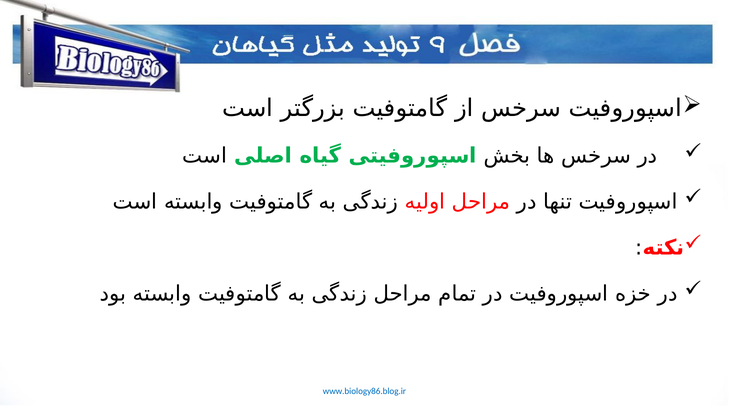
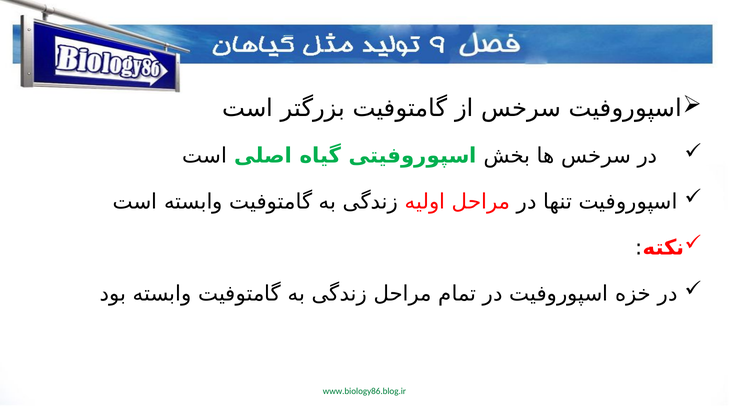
www.biology86.blog.ir colour: blue -> green (364, 392)
